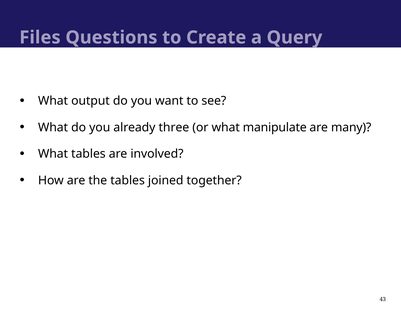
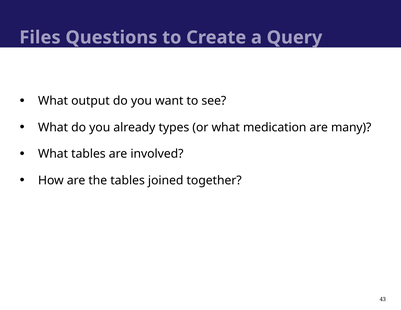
three: three -> types (174, 127)
manipulate: manipulate -> medication (275, 127)
